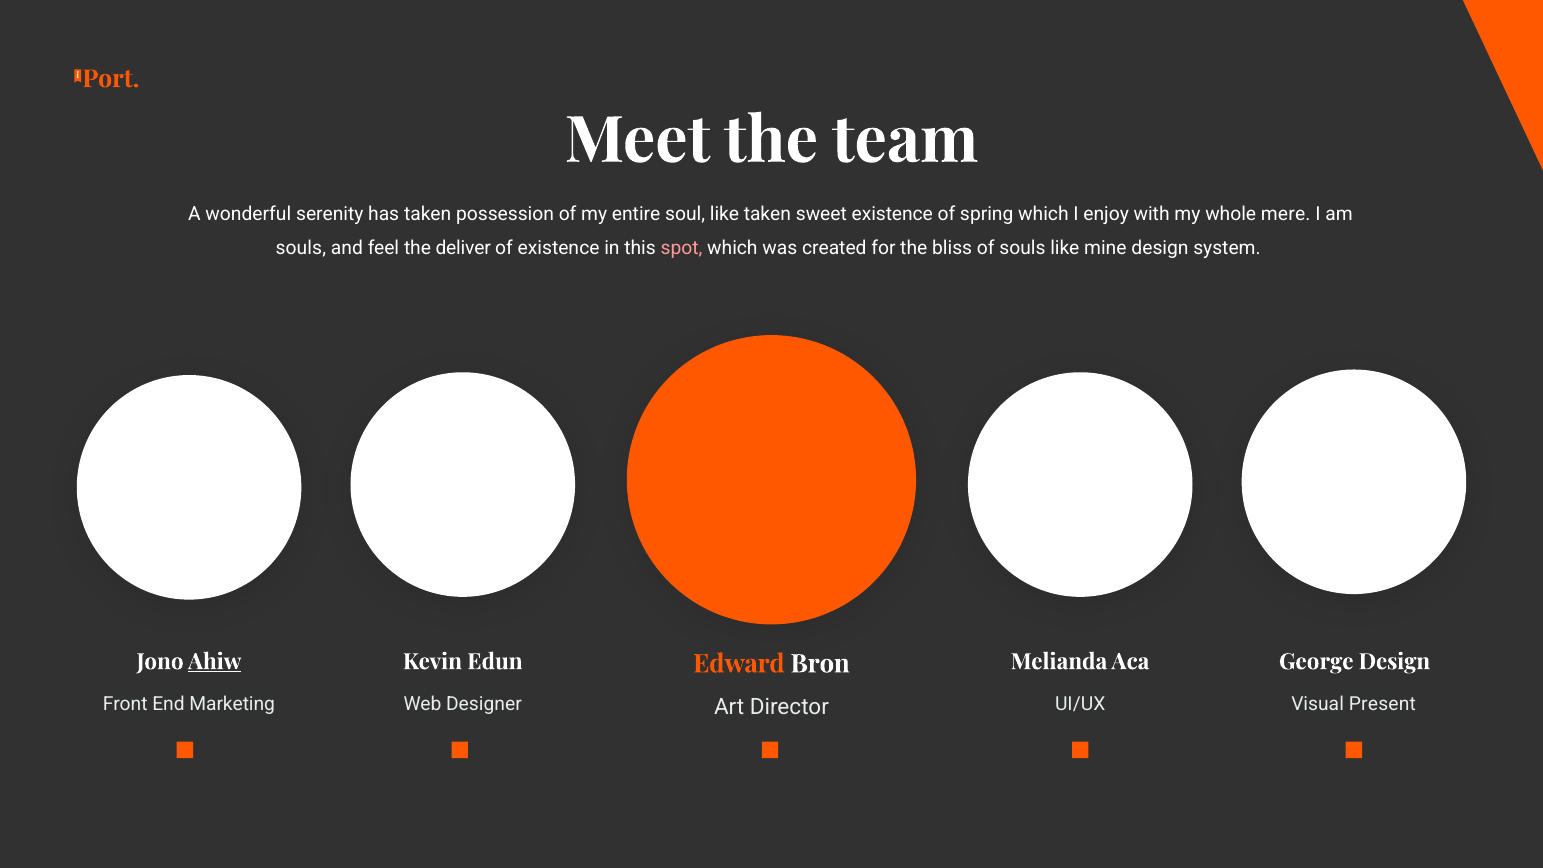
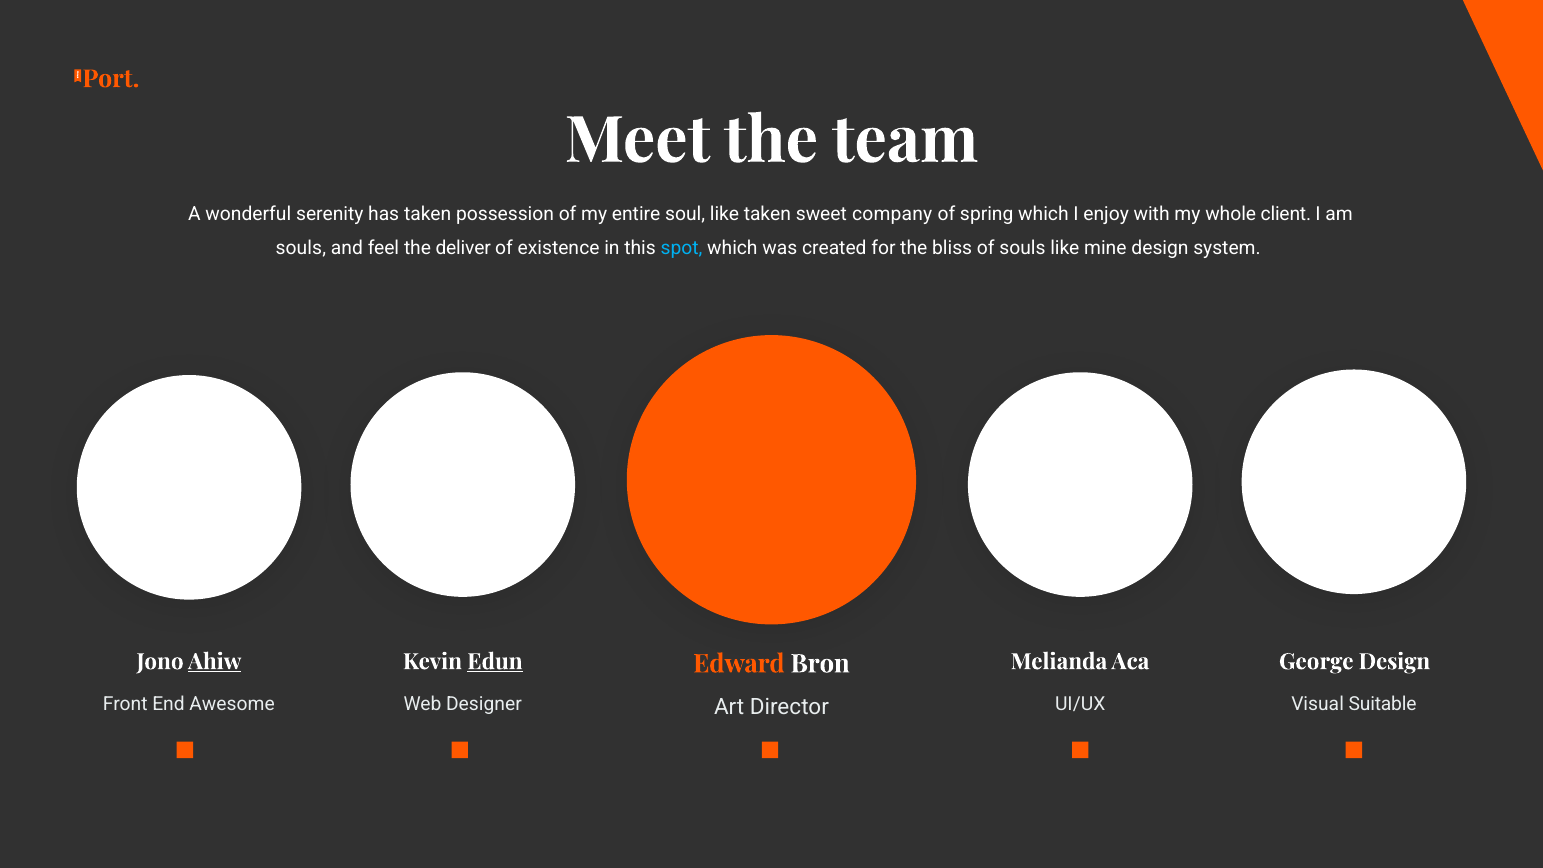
sweet existence: existence -> company (892, 214)
mere: mere -> client (1286, 214)
spot colour: pink -> light blue (682, 249)
Edun underline: none -> present (495, 662)
Marketing: Marketing -> Awesome (232, 704)
Present: Present -> Suitable (1383, 704)
